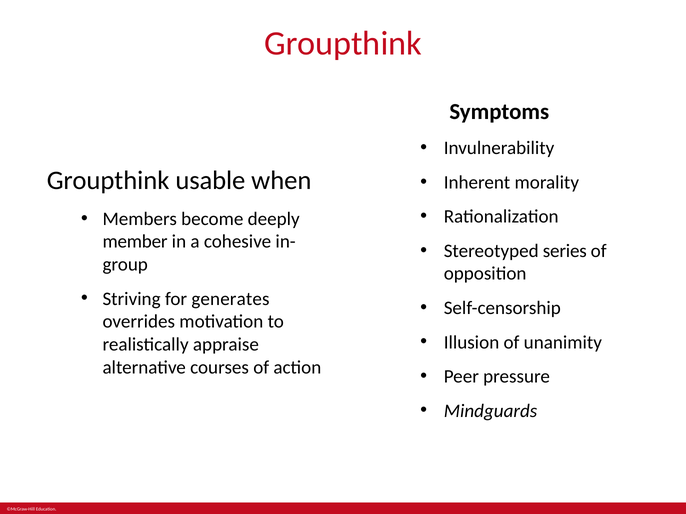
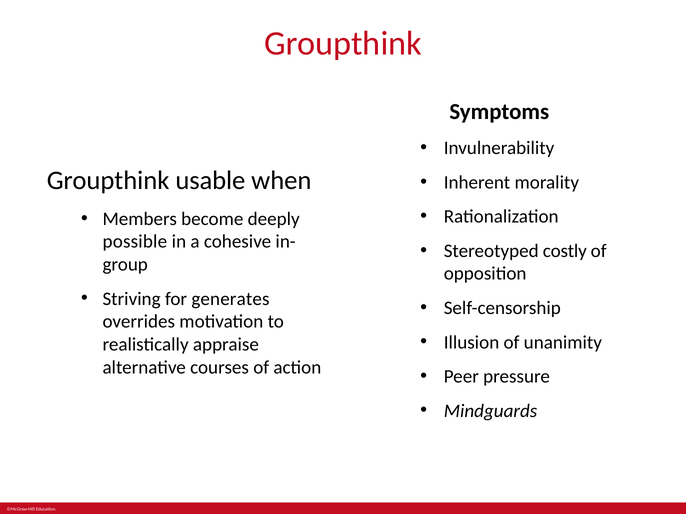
member: member -> possible (135, 242)
series: series -> costly (565, 251)
